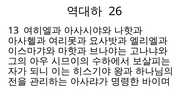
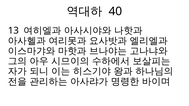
26: 26 -> 40 (115, 11)
